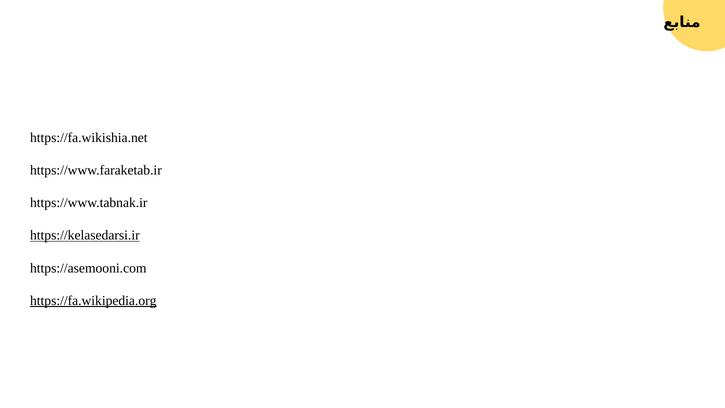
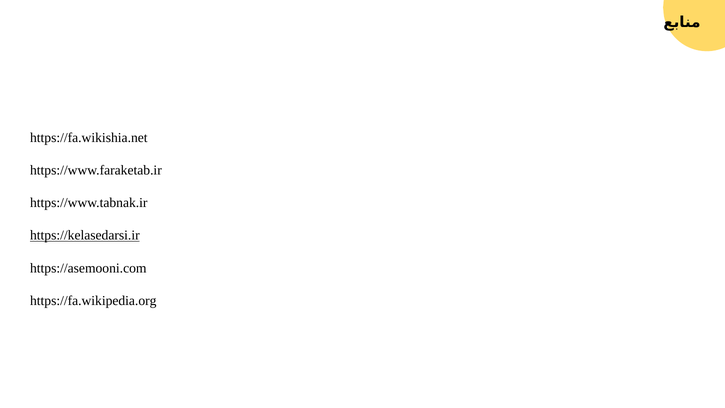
https://fa.wikipedia.org underline: present -> none (93, 301)
